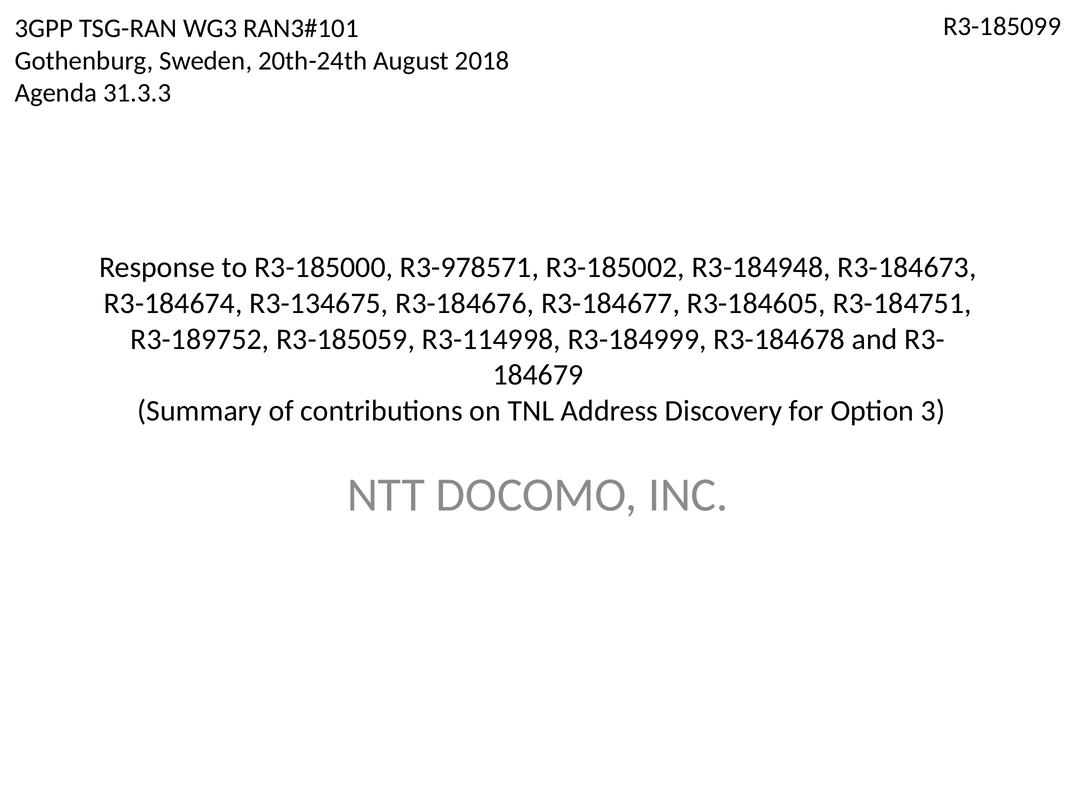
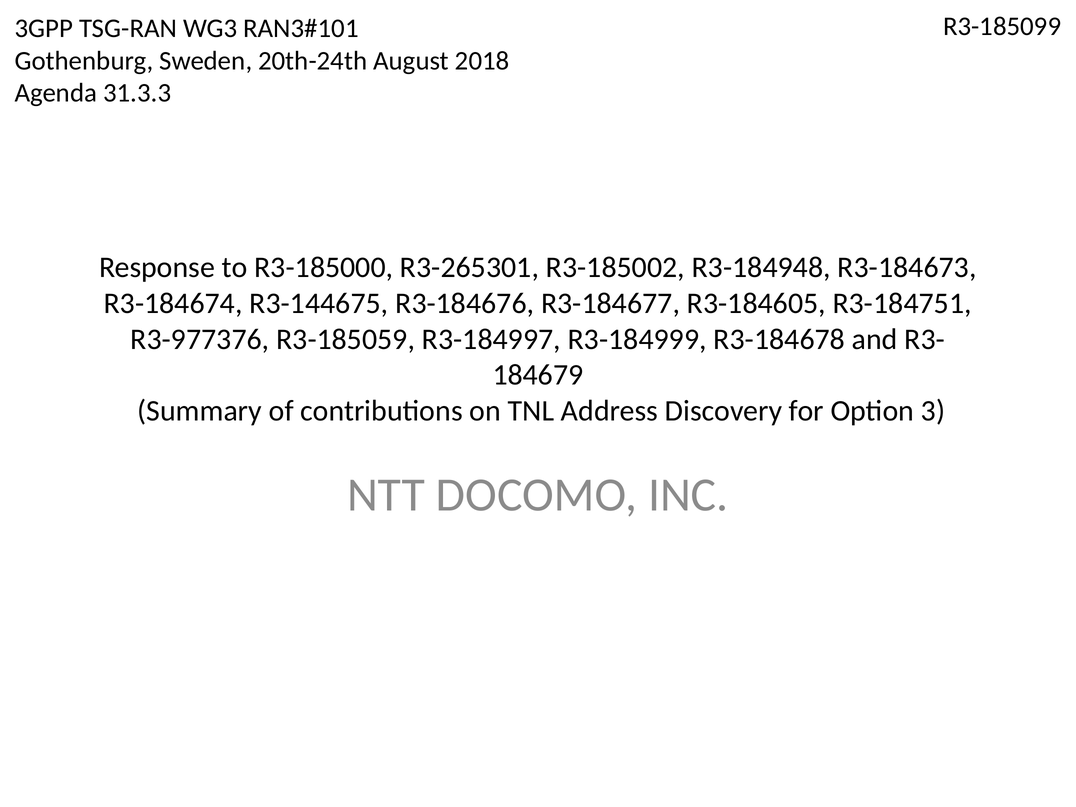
R3-978571: R3-978571 -> R3-265301 (469, 267)
R3-134675: R3-134675 -> R3-144675 (319, 303)
R3-189752: R3-189752 -> R3-977376 (200, 339)
R3-114998: R3-114998 -> R3-184997 (491, 339)
